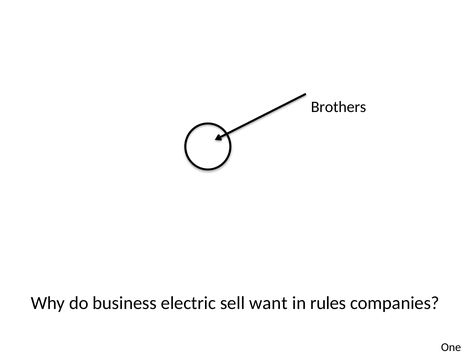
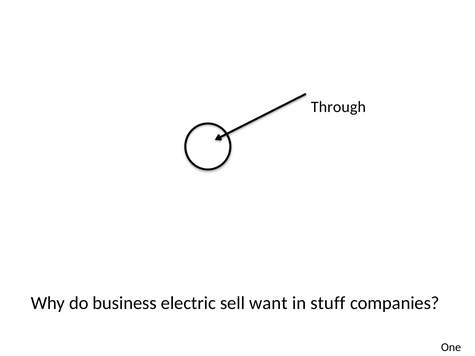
Brothers: Brothers -> Through (338, 107)
rules: rules -> stuff (328, 303)
